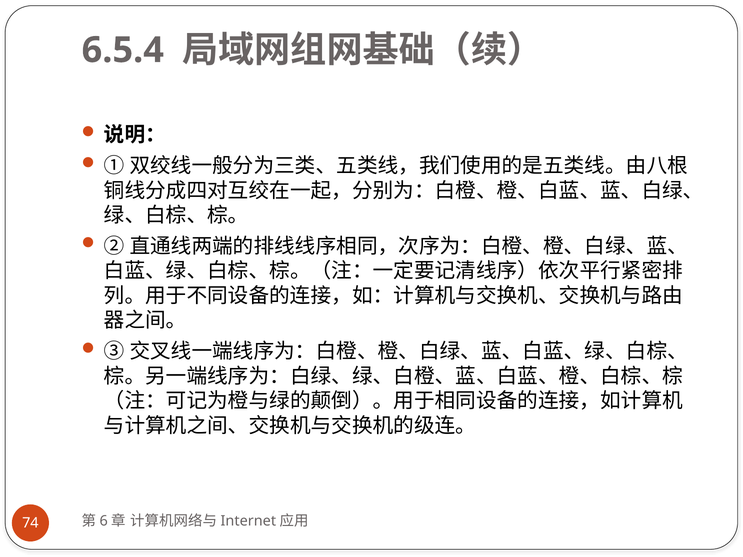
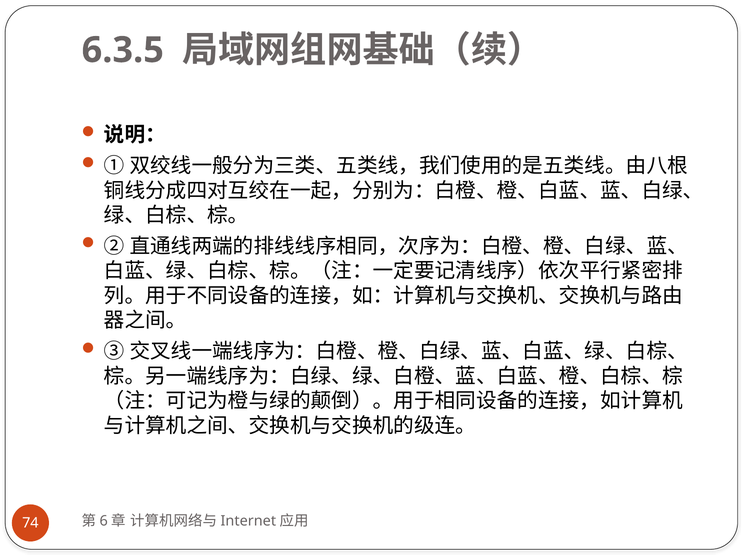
6.5.4: 6.5.4 -> 6.3.5 (123, 50)
